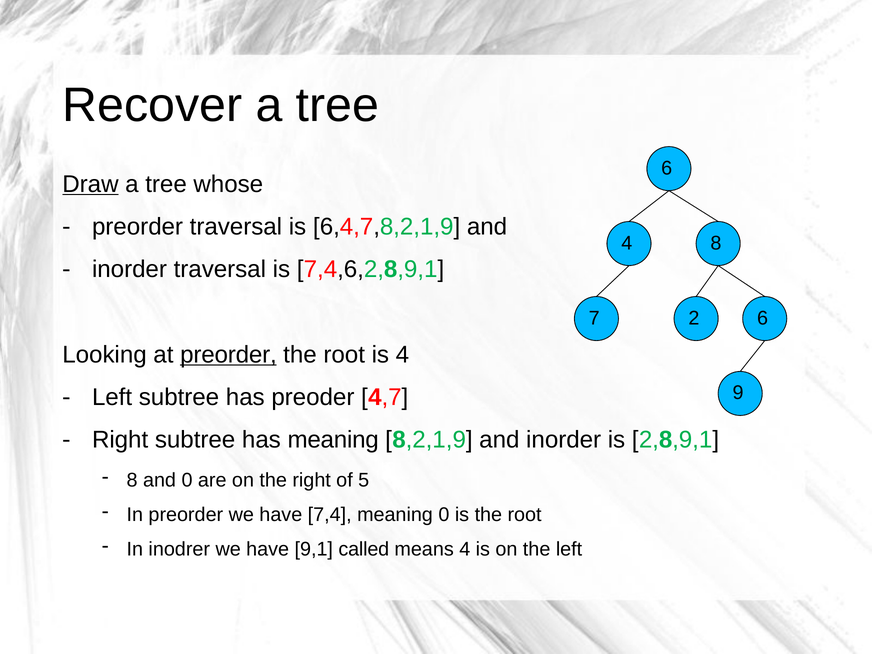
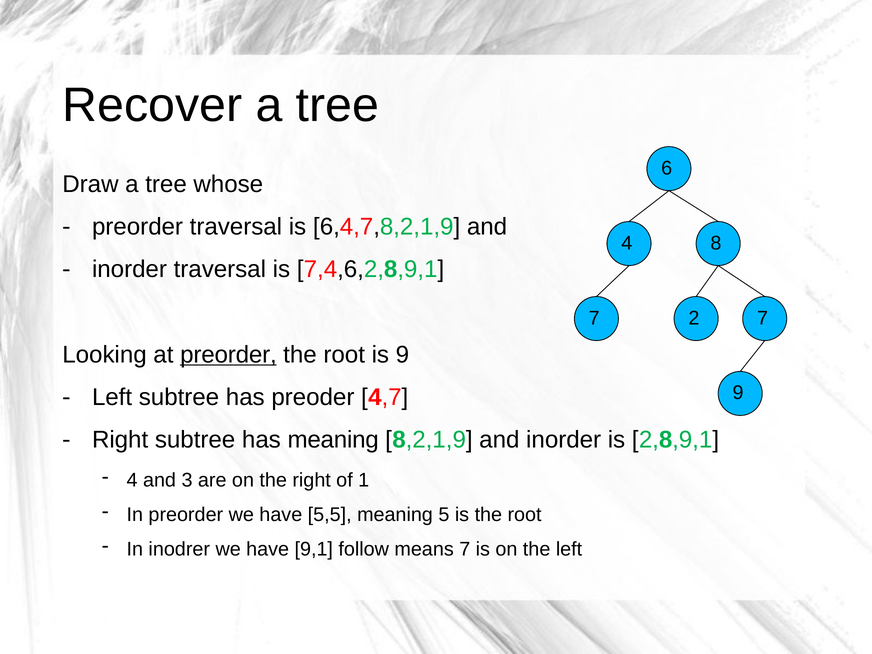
Draw underline: present -> none (90, 184)
2 6: 6 -> 7 (763, 318)
is 4: 4 -> 9 (402, 355)
8: 8 -> 4 (132, 480)
and 0: 0 -> 3 (187, 480)
5: 5 -> 1 (364, 480)
7,4: 7,4 -> 5,5 (330, 515)
meaning 0: 0 -> 5 (444, 515)
called: called -> follow (364, 549)
means 4: 4 -> 7 (465, 549)
